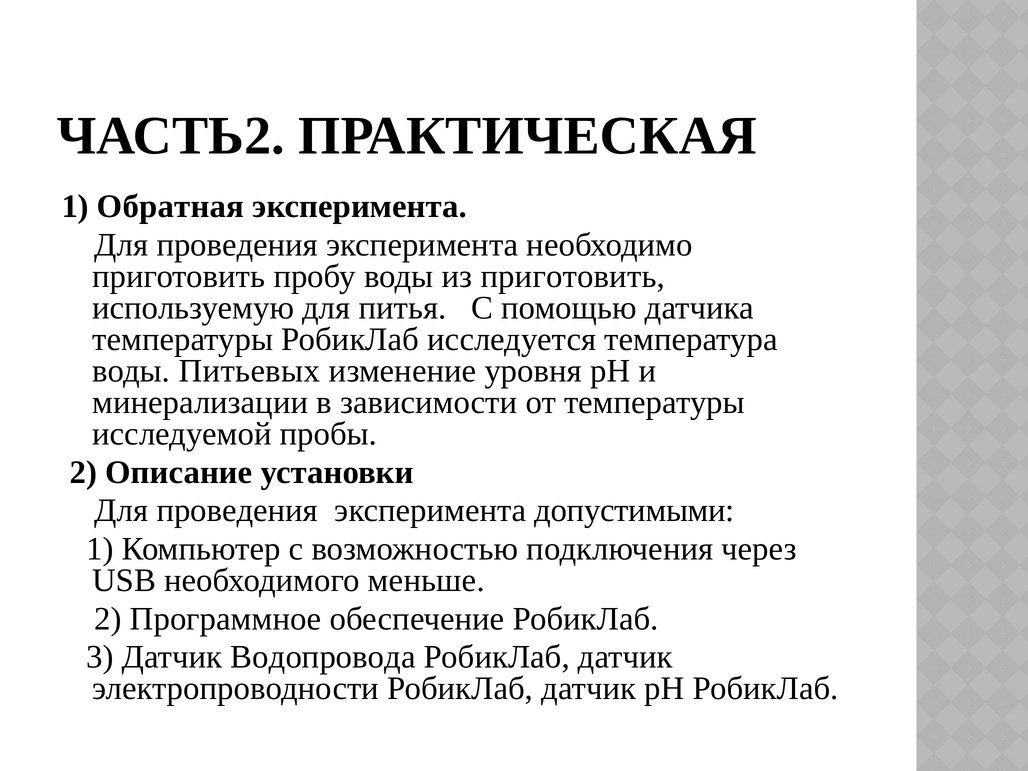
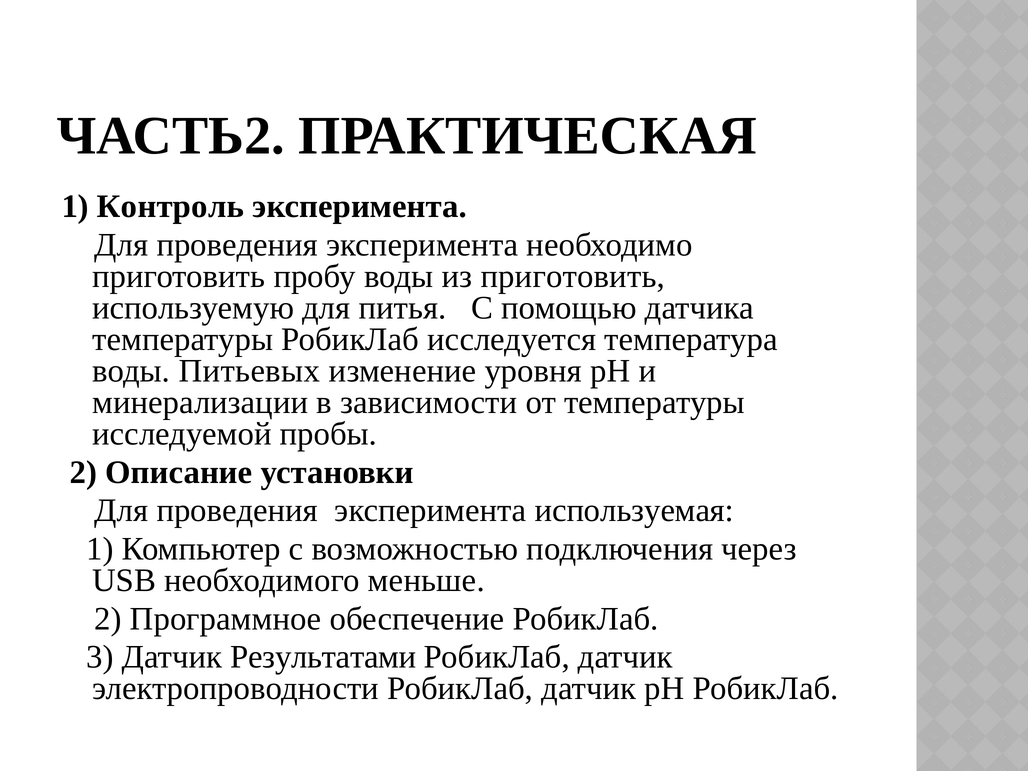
Обратная: Обратная -> Контроль (170, 207)
допустимыми: допустимыми -> используемая (634, 511)
Водопровода: Водопровода -> Результатами (323, 657)
